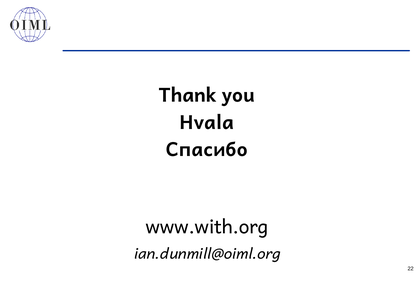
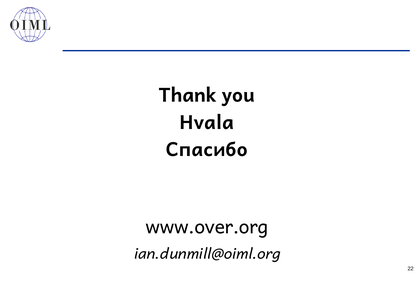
www.with.org: www.with.org -> www.over.org (207, 227)
